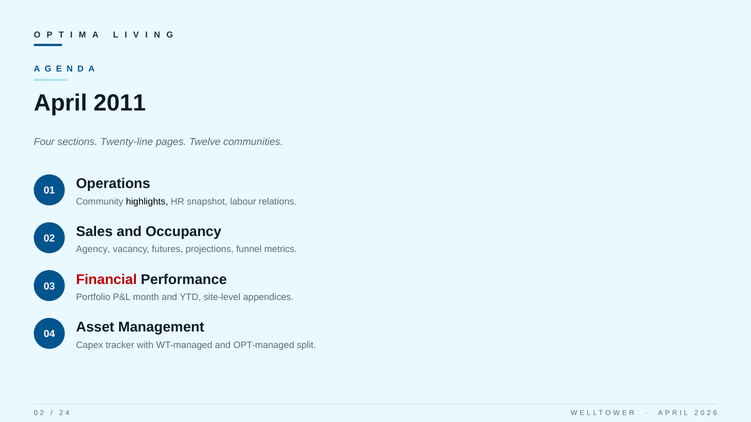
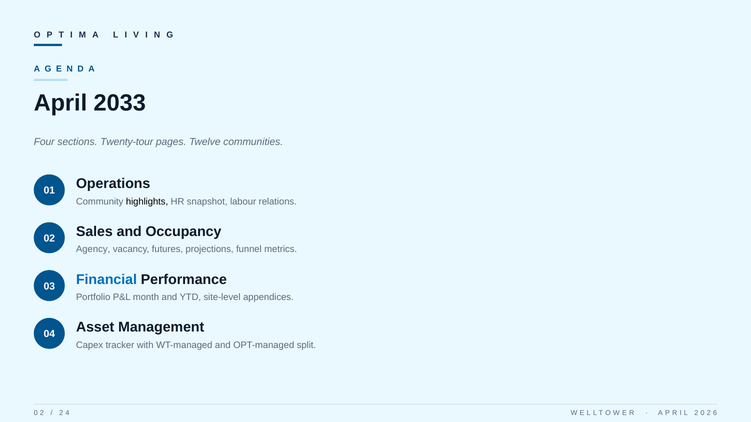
2011: 2011 -> 2033 (120, 103)
Twenty-line: Twenty-line -> Twenty-tour (127, 142)
Financial colour: red -> blue (106, 280)
